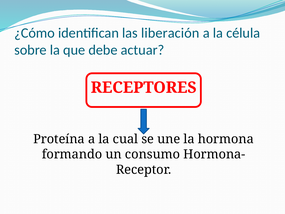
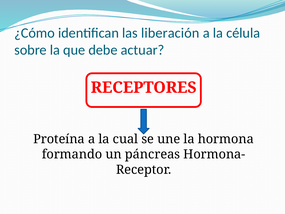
consumo: consumo -> páncreas (153, 154)
